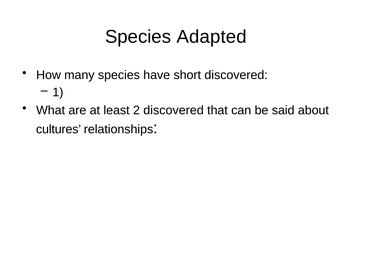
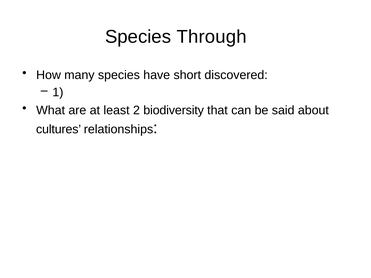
Adapted: Adapted -> Through (212, 37)
2 discovered: discovered -> biodiversity (174, 111)
